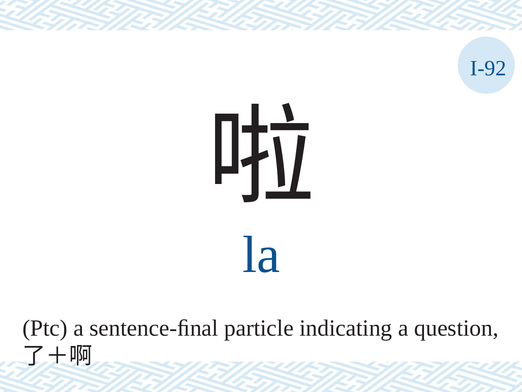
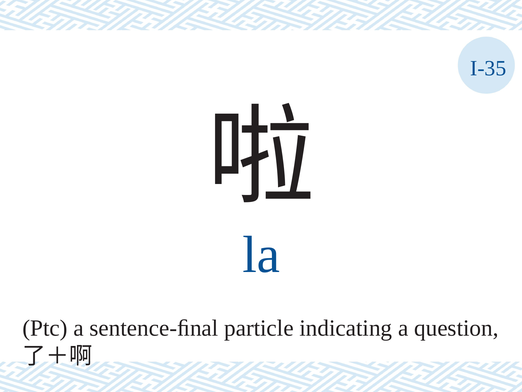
I-92: I-92 -> I-35 (488, 68)
